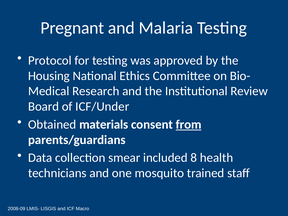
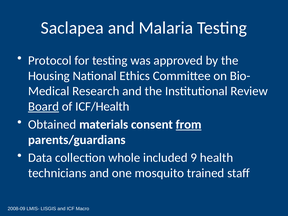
Pregnant: Pregnant -> Saclapea (72, 28)
Board underline: none -> present (44, 107)
ICF/Under: ICF/Under -> ICF/Health (102, 107)
smear: smear -> whole (124, 158)
8: 8 -> 9 (194, 158)
